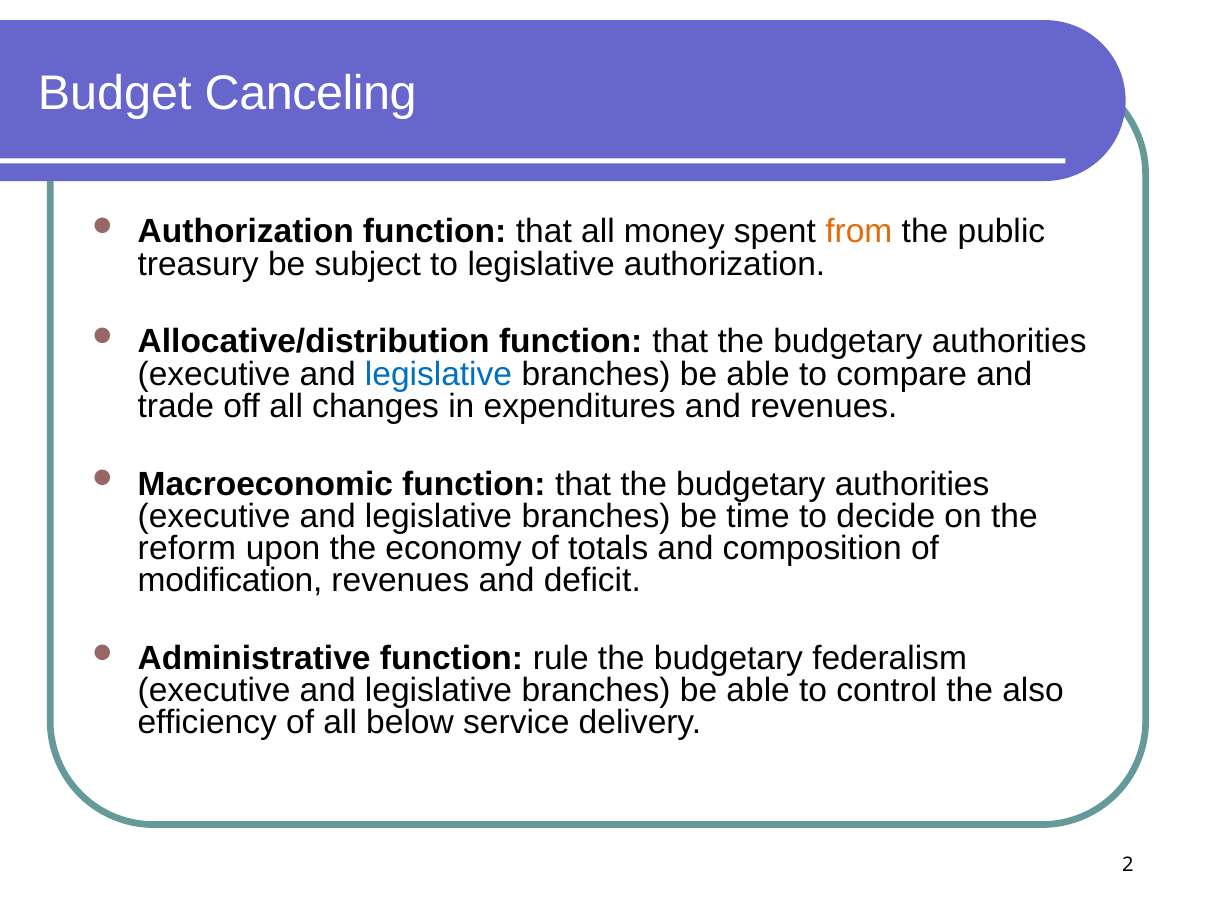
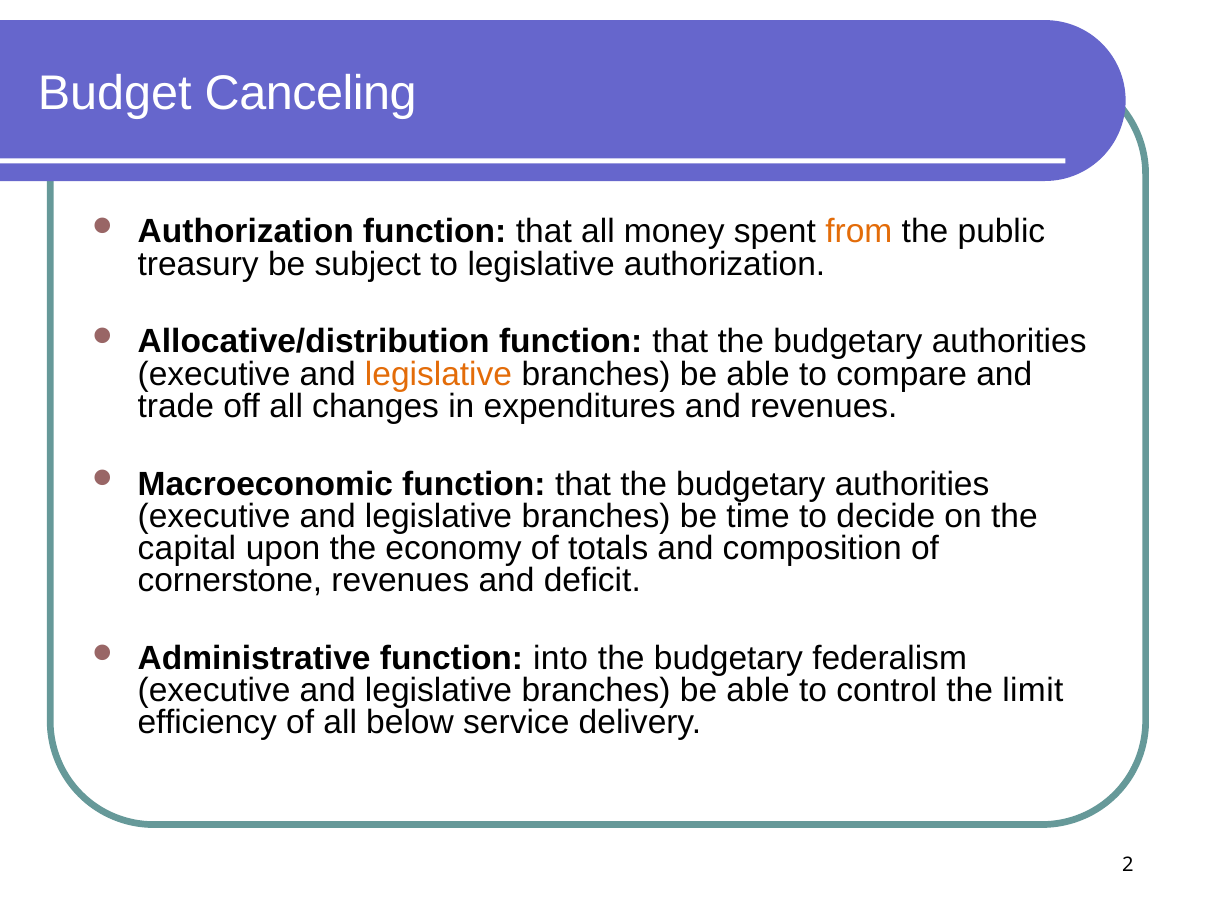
legislative colour: blue -> orange (439, 374)
reform: reform -> capital (187, 548)
modification: modification -> cornerstone (230, 580)
rule: rule -> into (561, 658)
also: also -> limit (1033, 690)
